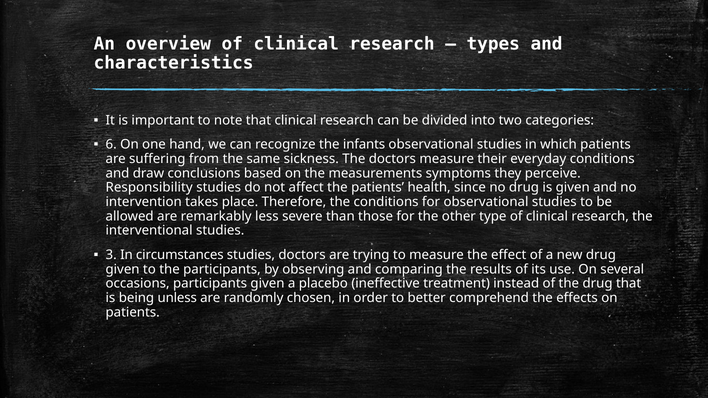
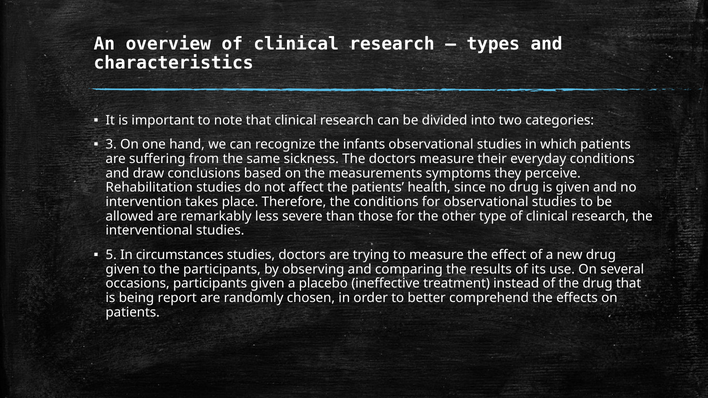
6: 6 -> 3 (111, 145)
Responsibility: Responsibility -> Rehabilitation (149, 188)
3: 3 -> 5 (111, 255)
unless: unless -> report (177, 298)
